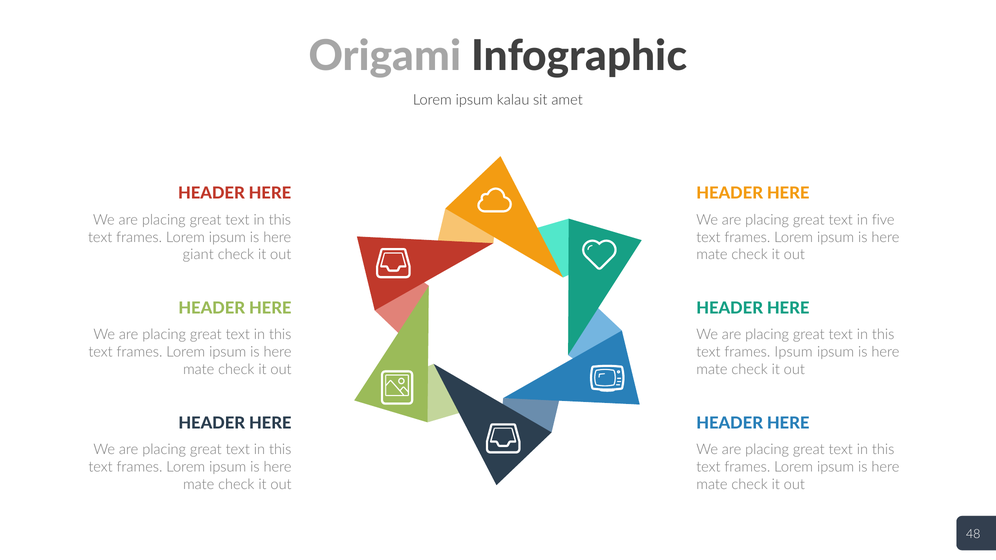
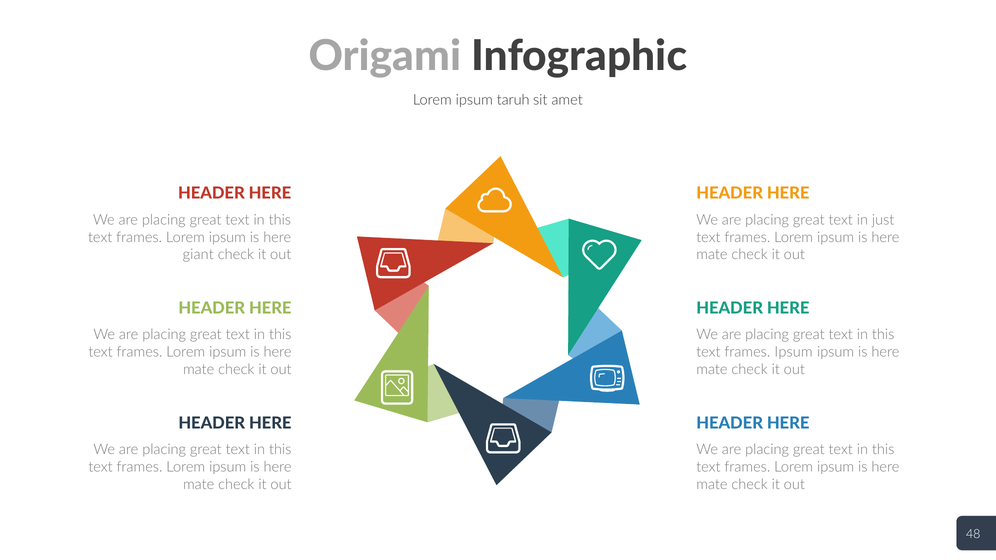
kalau: kalau -> taruh (513, 100)
five: five -> just (883, 220)
